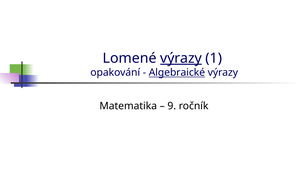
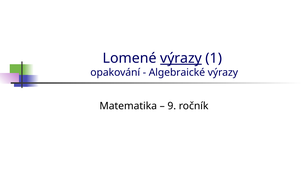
Algebraické underline: present -> none (177, 73)
